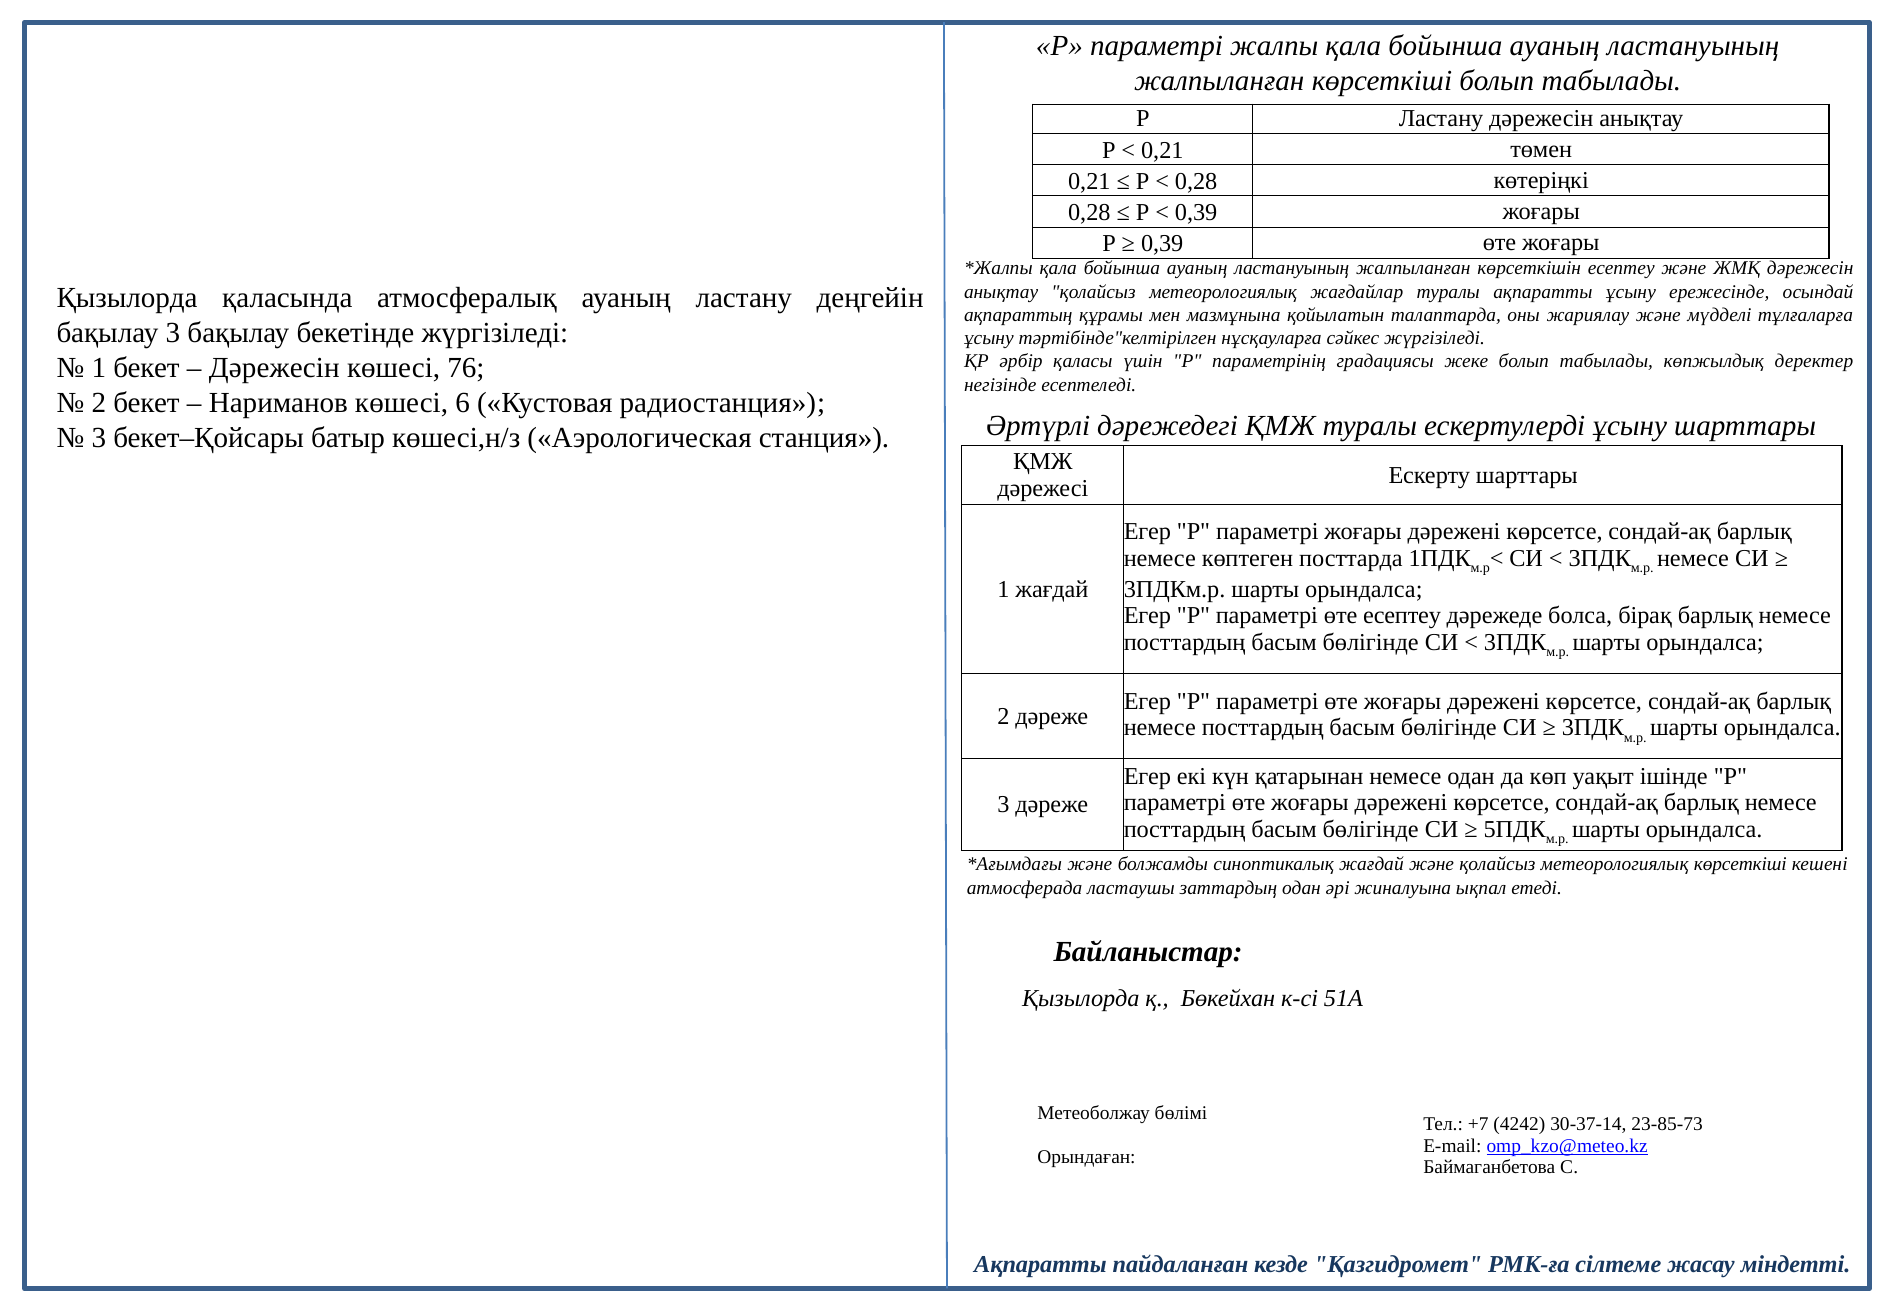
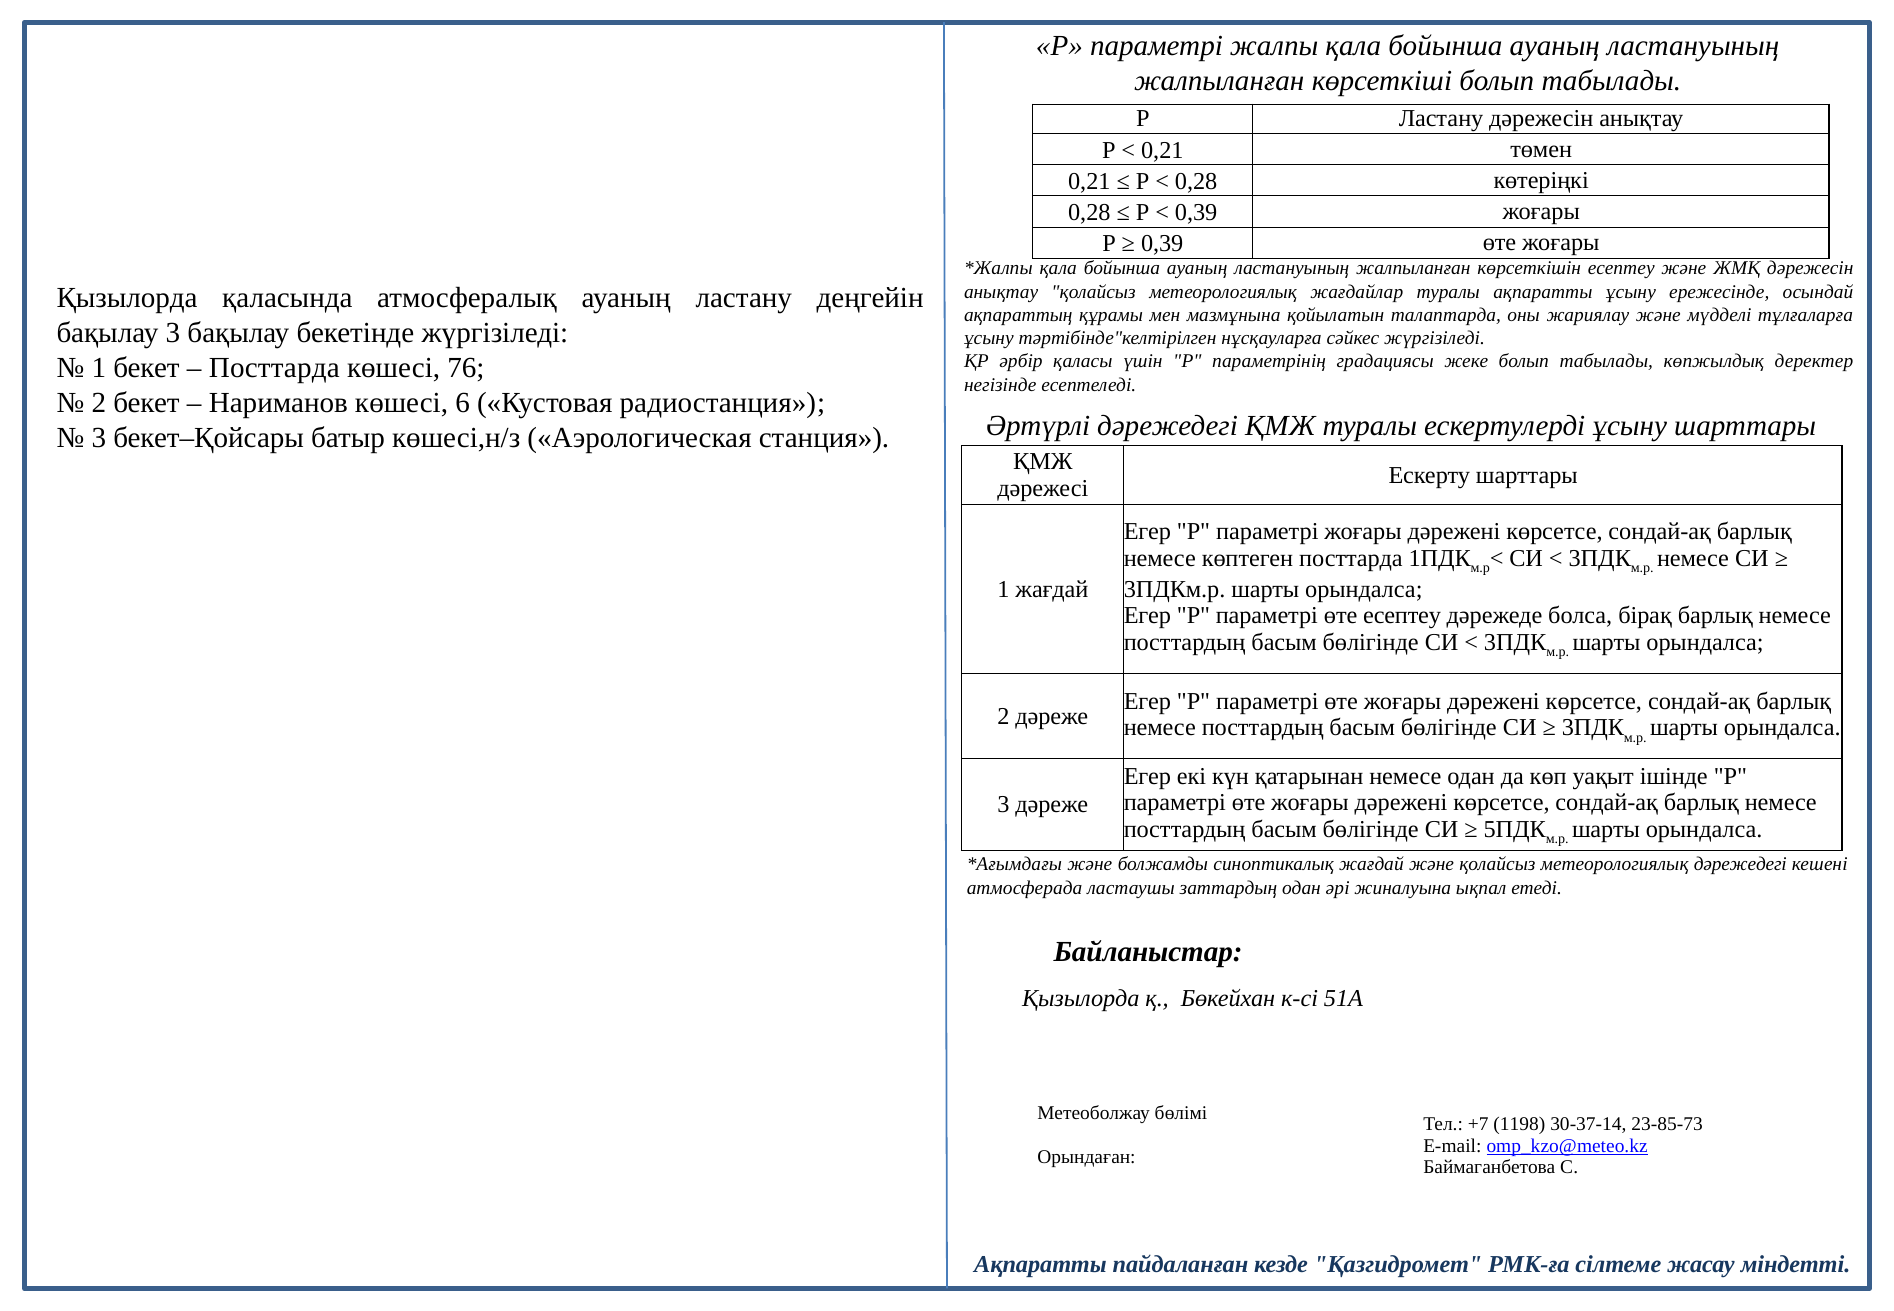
Дәрежесін: Дәрежесін -> Посттарда (274, 368)
метеорологиялық көрсеткіші: көрсеткіші -> дәрежедегі (1740, 865)
4242: 4242 -> 1198 (1519, 1125)
